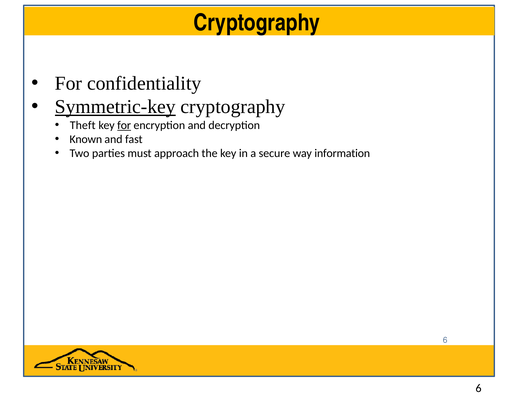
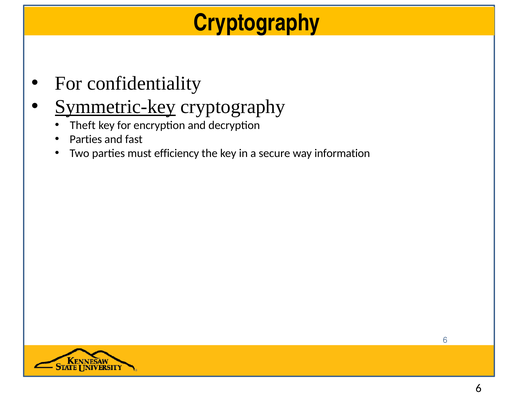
for underline: present -> none (124, 125)
Known: Known -> Parties (86, 139)
approach: approach -> efficiency (177, 153)
